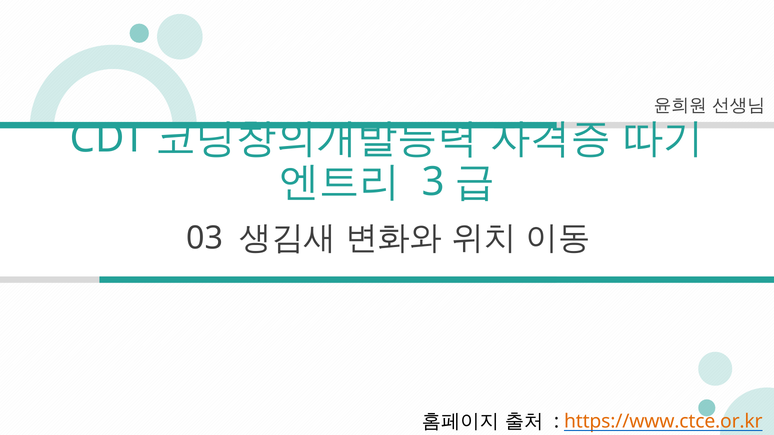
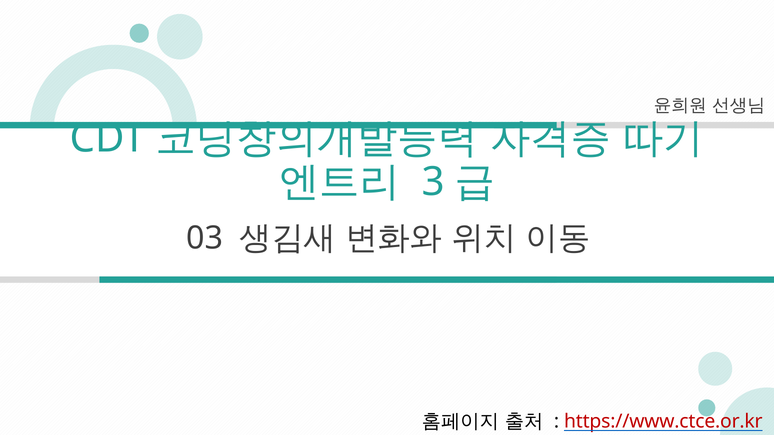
https://www.ctce.or.kr colour: orange -> red (663, 422)
